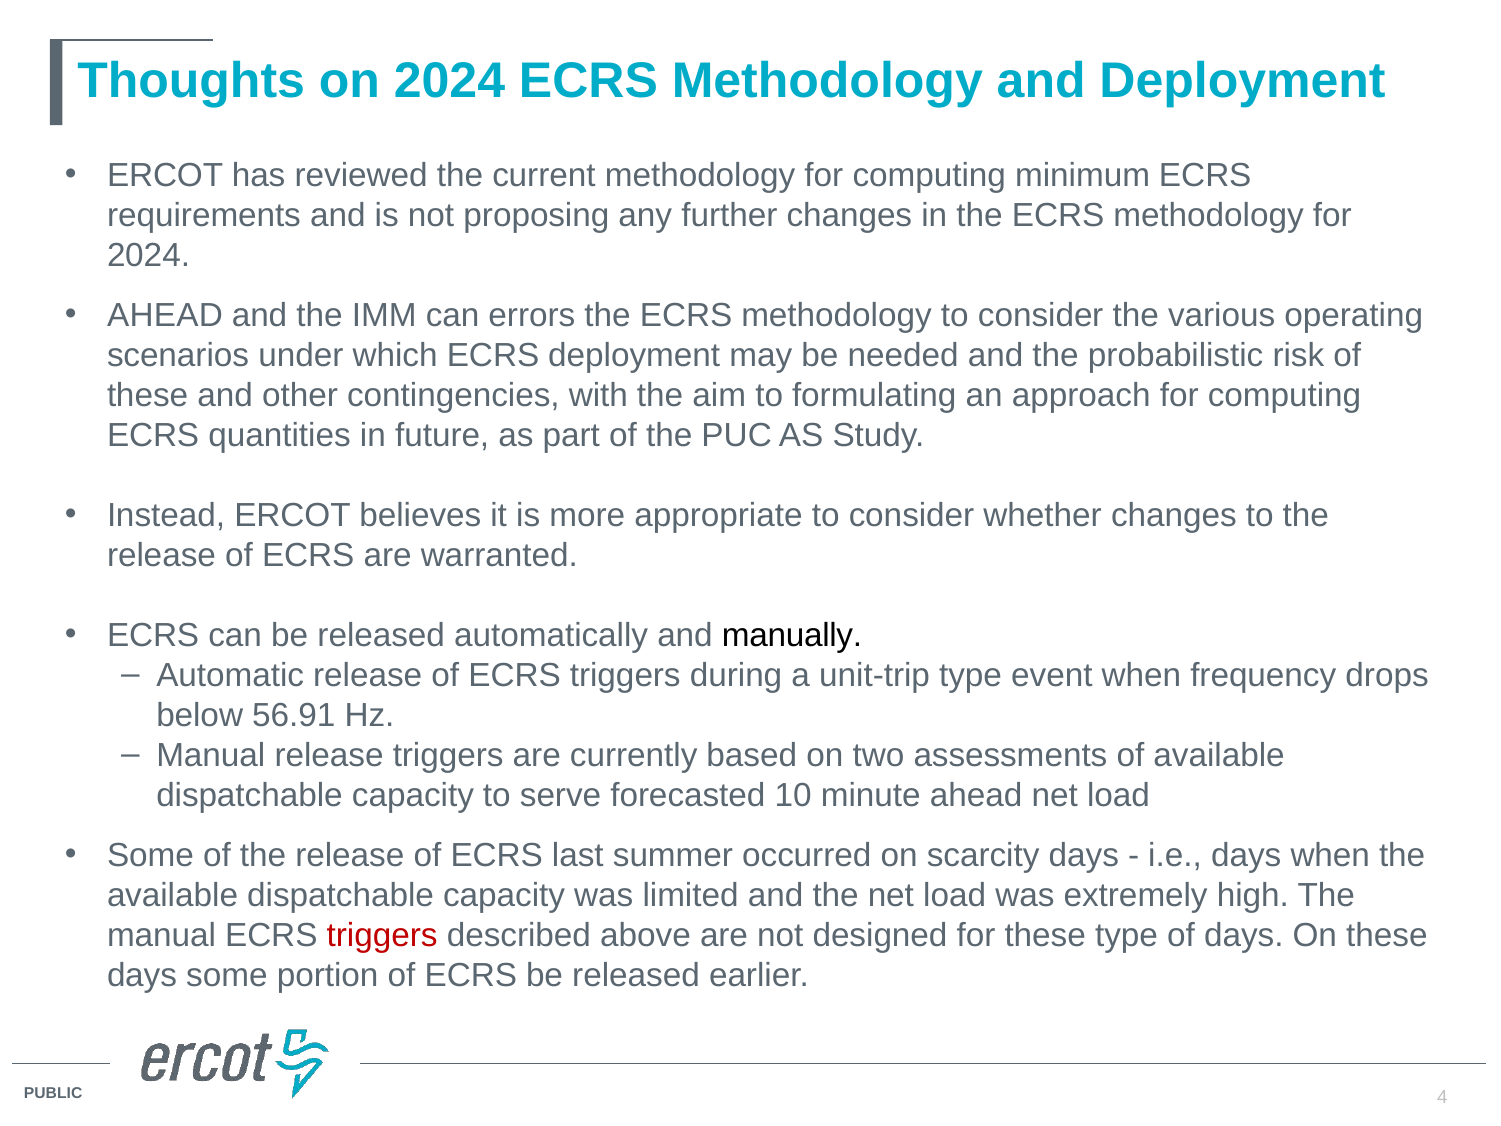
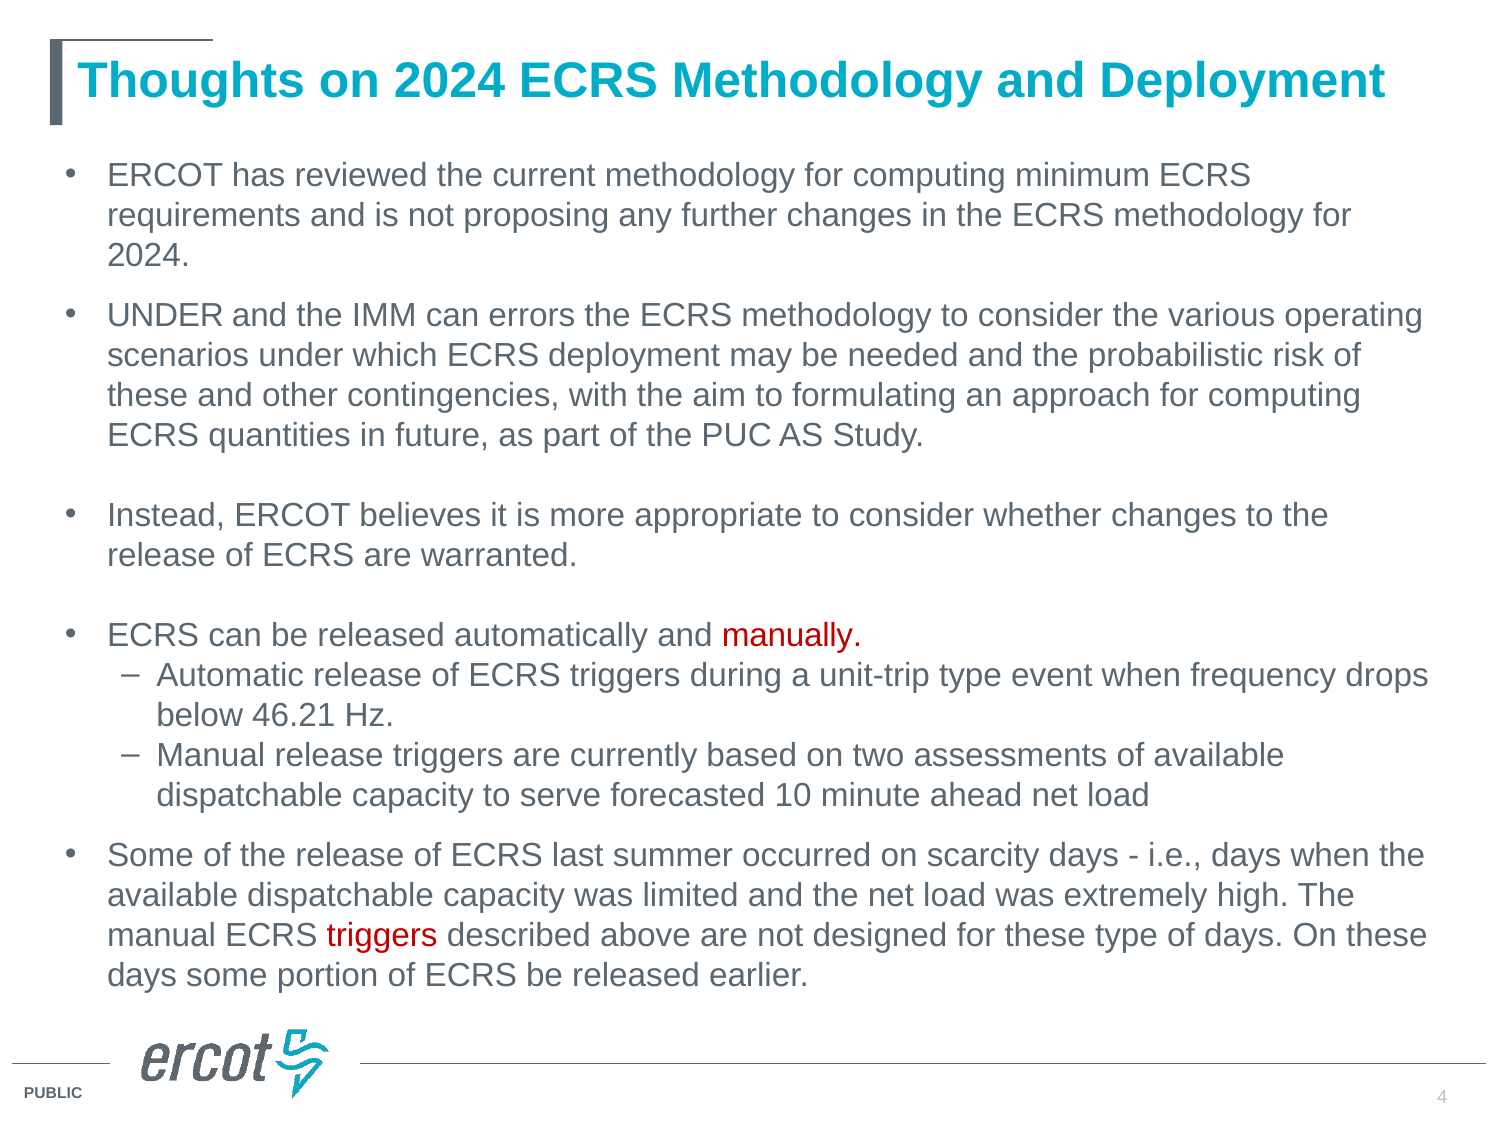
AHEAD: AHEAD -> UNDER (165, 315)
manually colour: black -> red (792, 635)
56.91: 56.91 -> 46.21 (294, 715)
